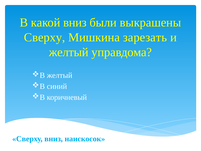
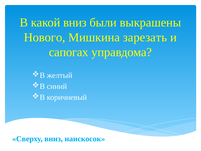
Сверху: Сверху -> Нового (45, 37)
желтый: желтый -> сапогах (69, 52)
